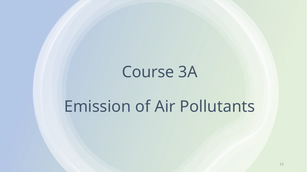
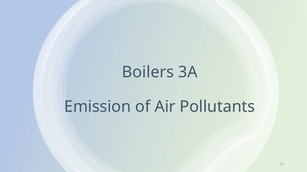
Course: Course -> Boilers (148, 72)
